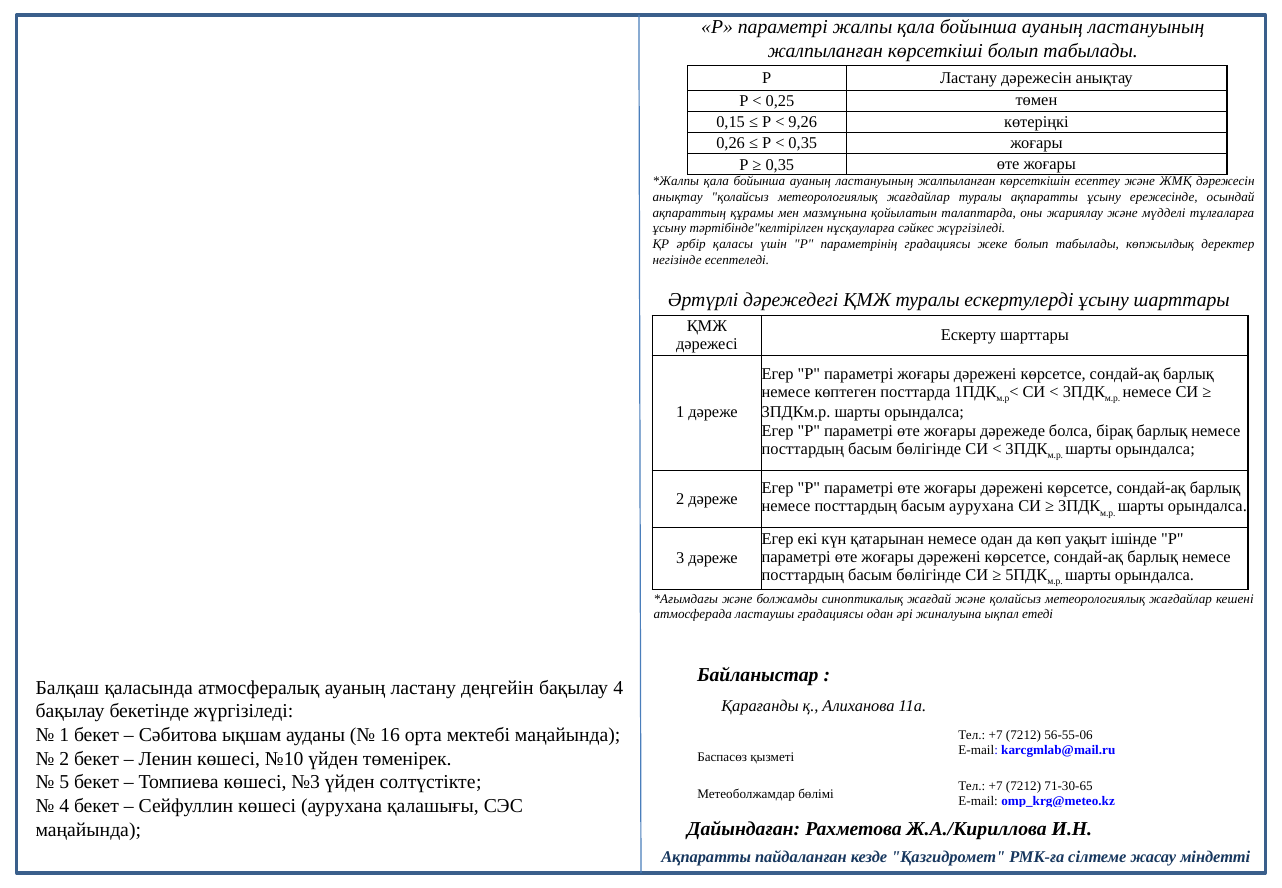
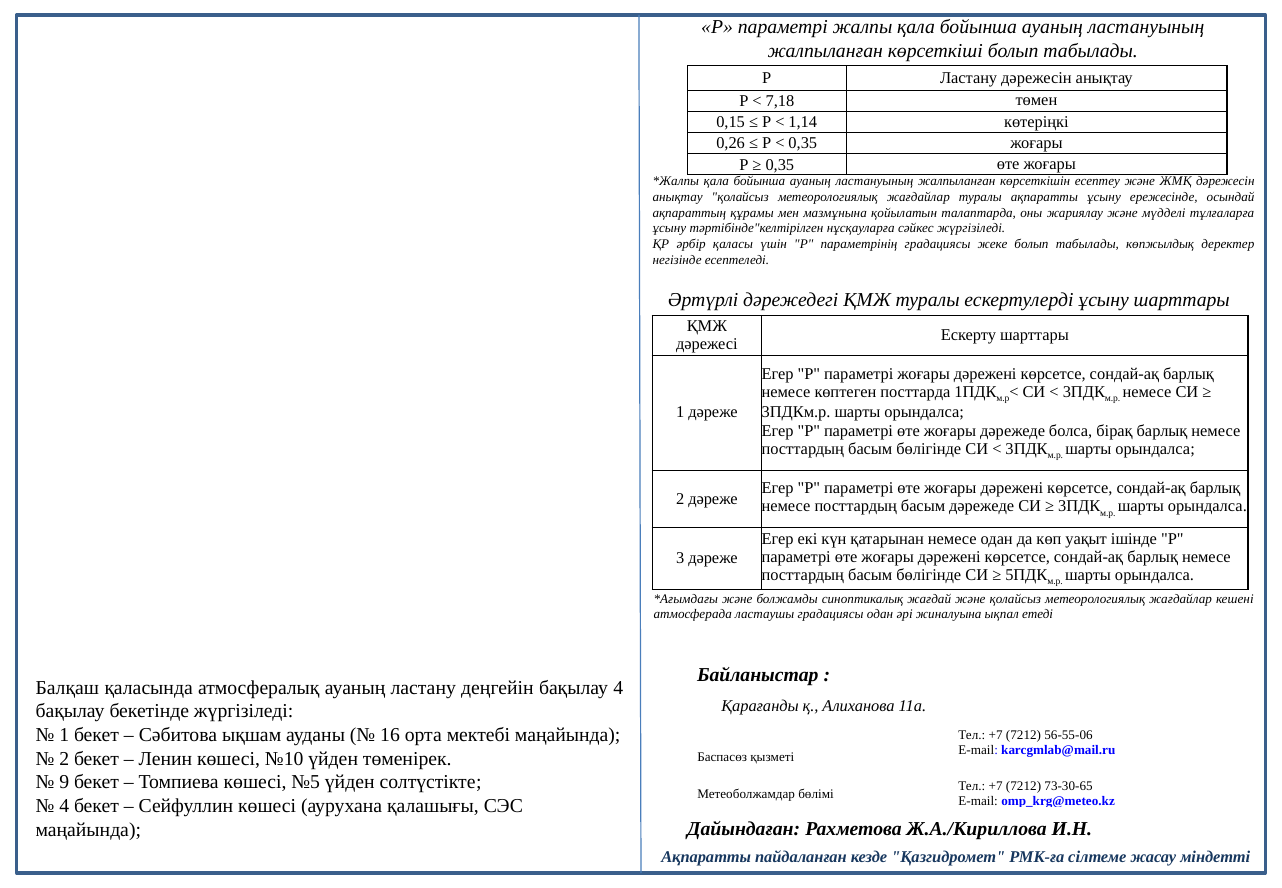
0,25: 0,25 -> 7,18 (780, 101)
9,26: 9,26 -> 1,14 (803, 122)
басым аурухана: аурухана -> дәрежеде (982, 506)
5: 5 -> 9 (64, 782)
№3: №3 -> №5 (306, 782)
71-30-65: 71-30-65 -> 73-30-65 (1069, 786)
